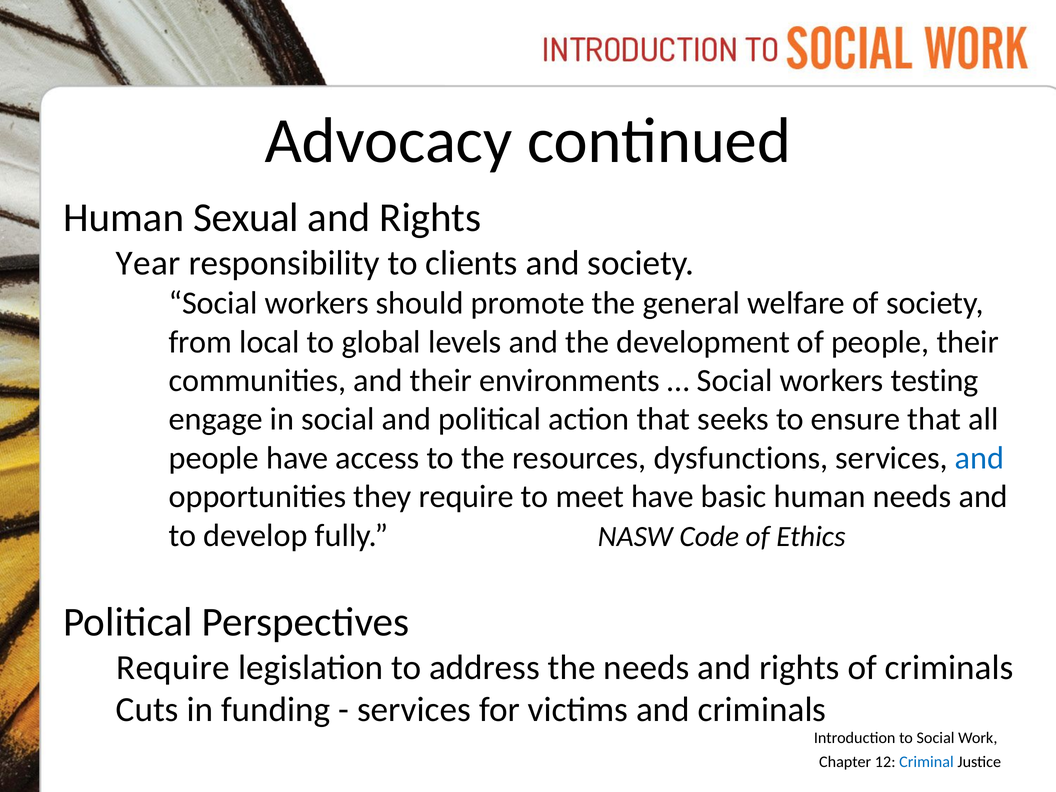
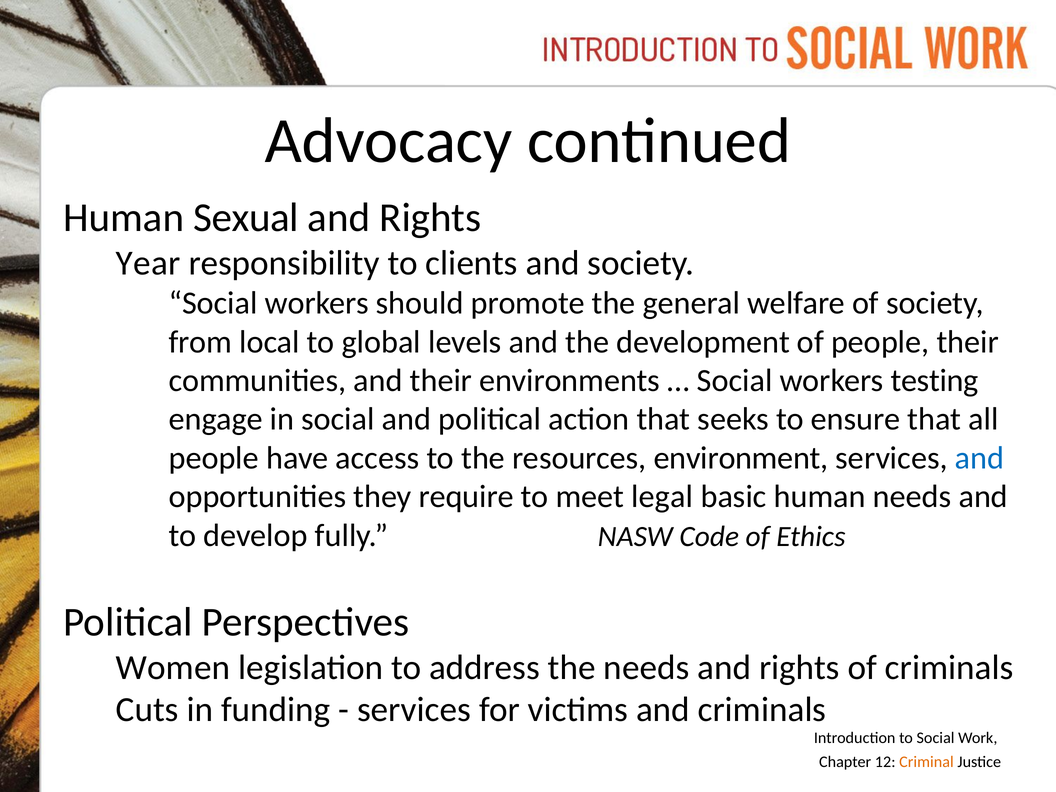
dysfunctions: dysfunctions -> environment (741, 458)
meet have: have -> legal (662, 497)
Require: Require -> Women (173, 668)
Criminal colour: blue -> orange (926, 762)
